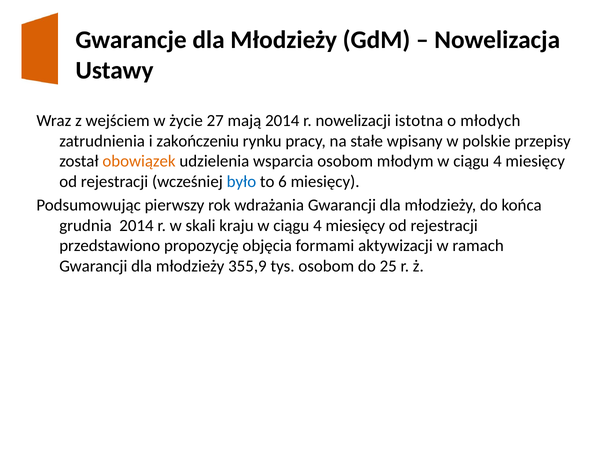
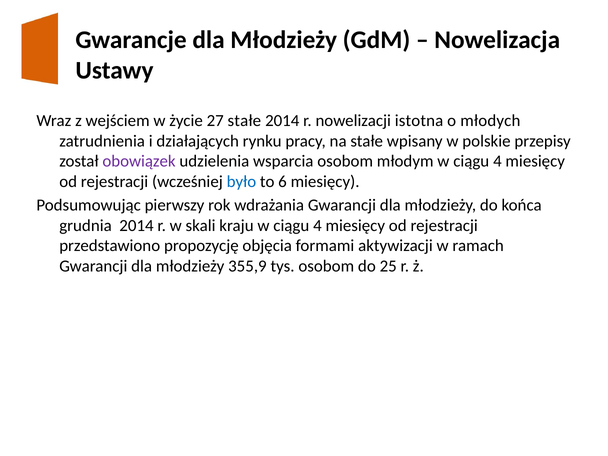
27 mają: mają -> stałe (244, 121)
zakończeniu: zakończeniu -> działających (198, 141)
obowiązek colour: orange -> purple (139, 161)
